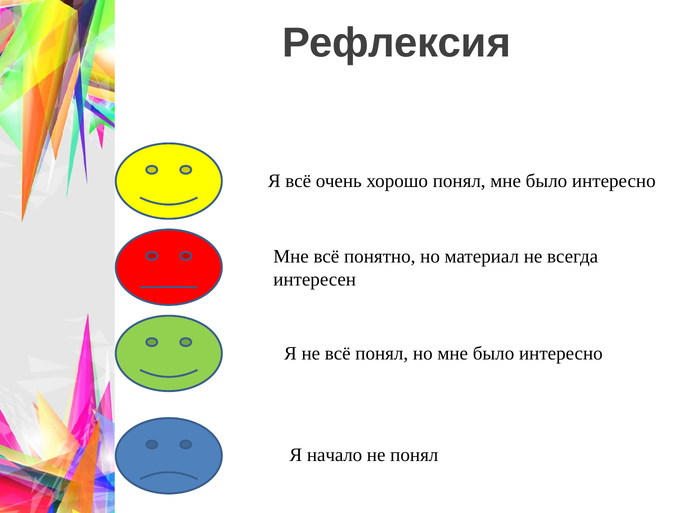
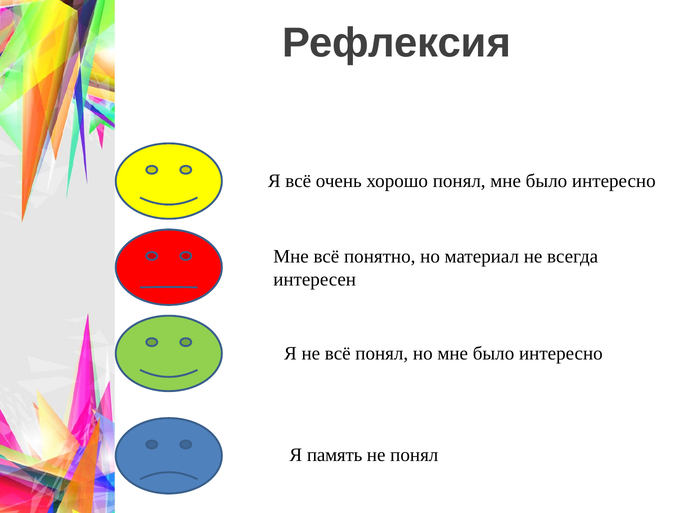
начало: начало -> память (335, 455)
